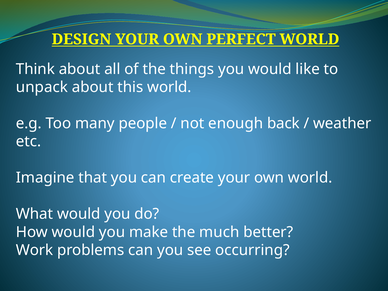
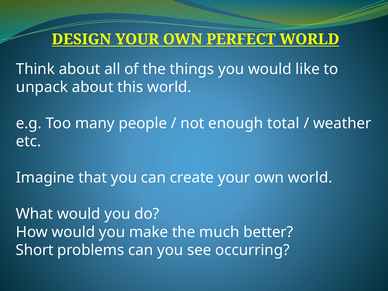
back: back -> total (283, 123)
Work: Work -> Short (35, 250)
